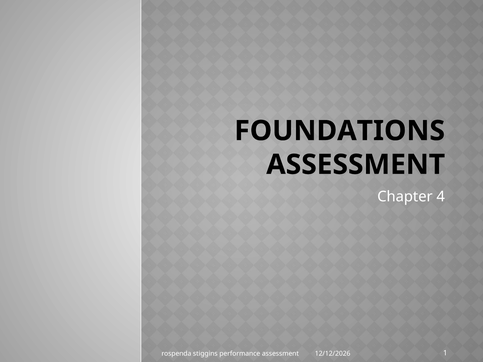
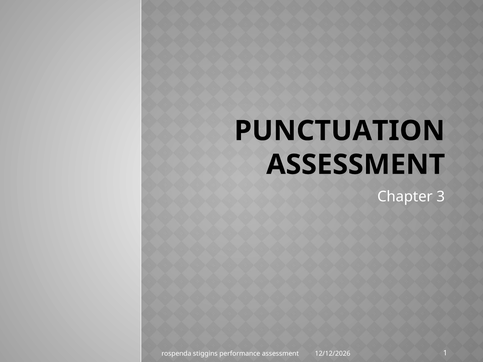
FOUNDATIONS: FOUNDATIONS -> PUNCTUATION (340, 131)
4: 4 -> 3 (441, 197)
